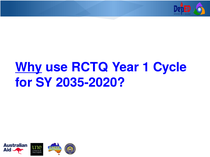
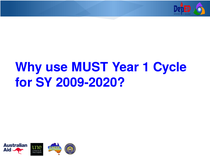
Why underline: present -> none (29, 67)
use RCTQ: RCTQ -> MUST (90, 67)
2035-2020: 2035-2020 -> 2009-2020 (90, 83)
